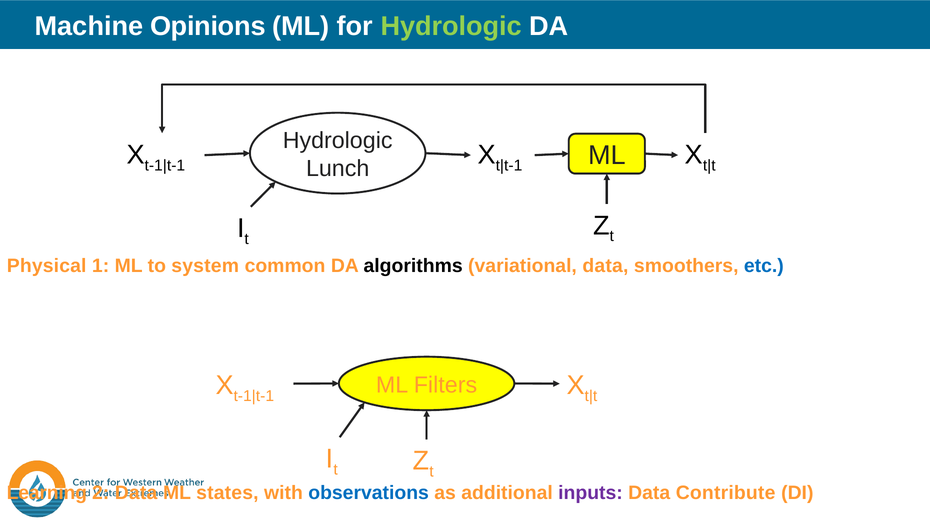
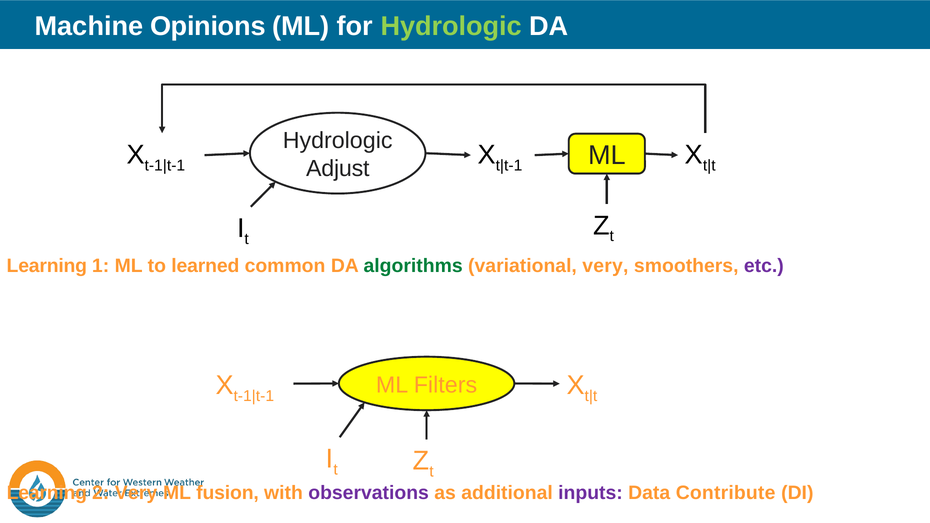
Lunch: Lunch -> Adjust (338, 169)
Physical: Physical -> Learning (47, 266)
system: system -> learned (205, 266)
algorithms colour: black -> green (413, 266)
variational data: data -> very (605, 266)
etc colour: blue -> purple (764, 266)
2 Data: Data -> Very (136, 493)
states: states -> fusion (228, 493)
observations colour: blue -> purple (369, 493)
